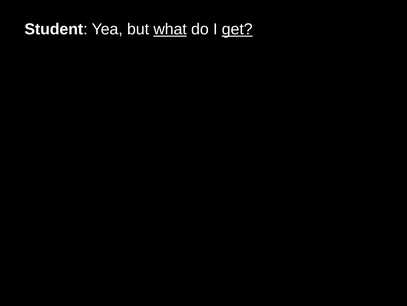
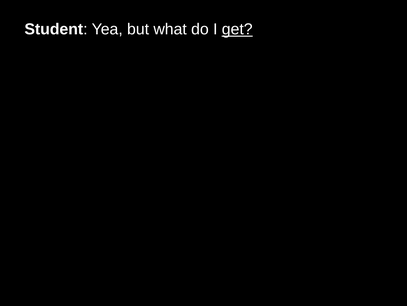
what underline: present -> none (170, 29)
